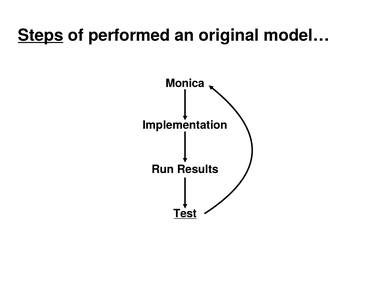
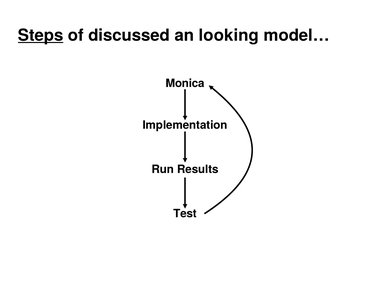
performed: performed -> discussed (129, 35)
original: original -> looking (229, 35)
Test underline: present -> none (185, 214)
